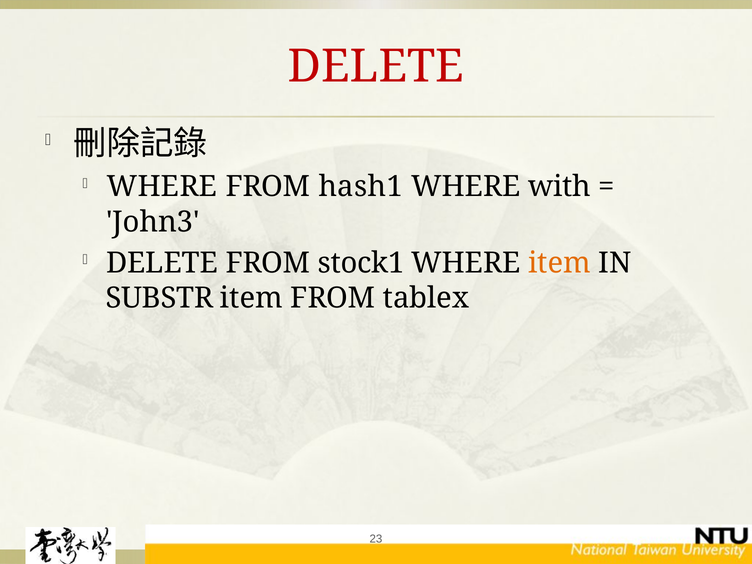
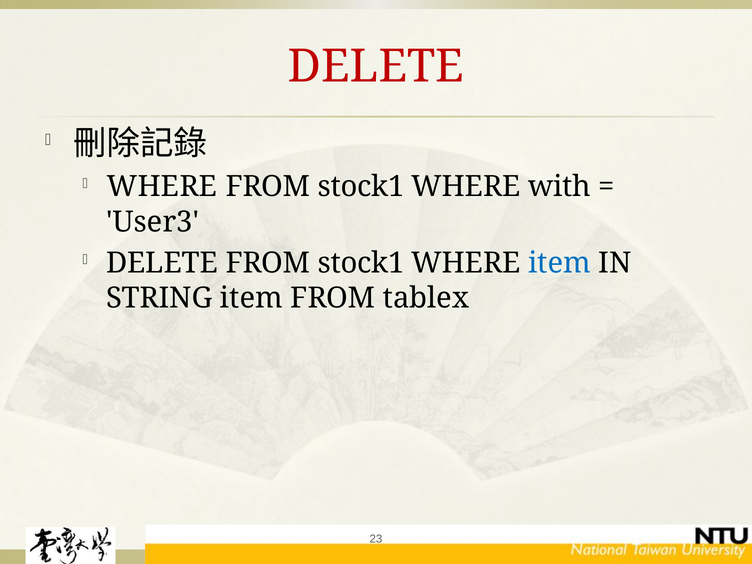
hash1: hash1 -> stock1 (361, 187)
John3: John3 -> User3 (153, 222)
item colour: orange -> blue (560, 263)
SUBSTR: SUBSTR -> STRING (159, 298)
